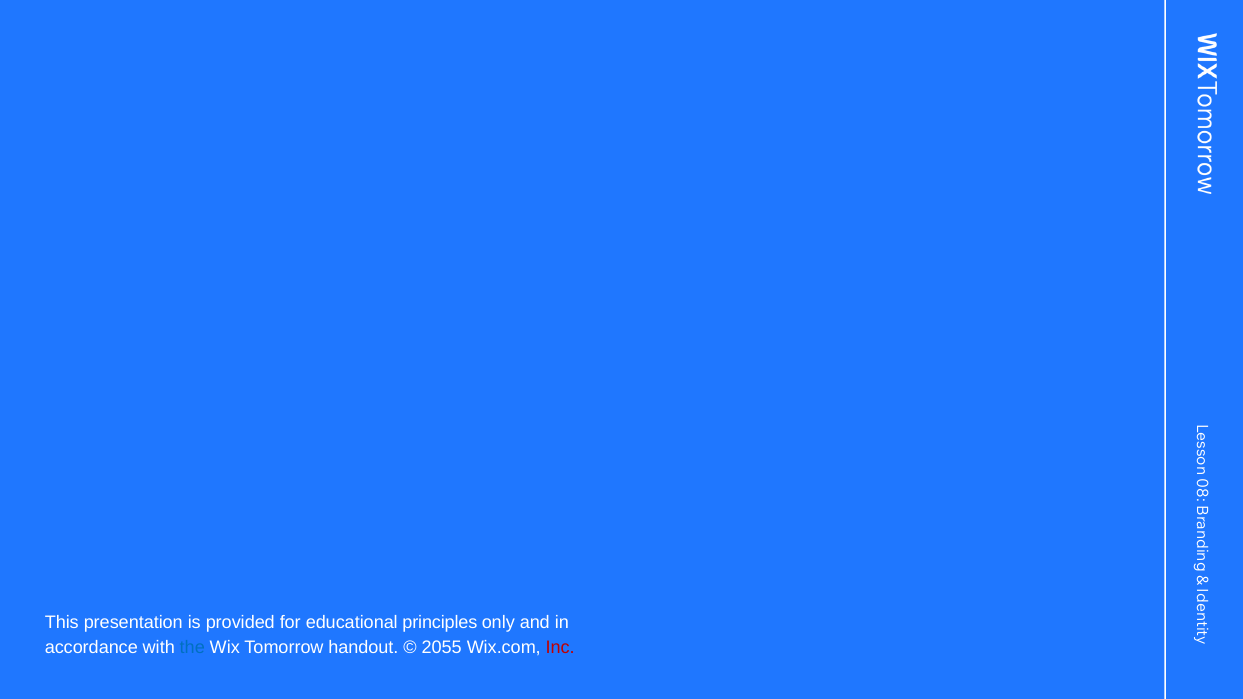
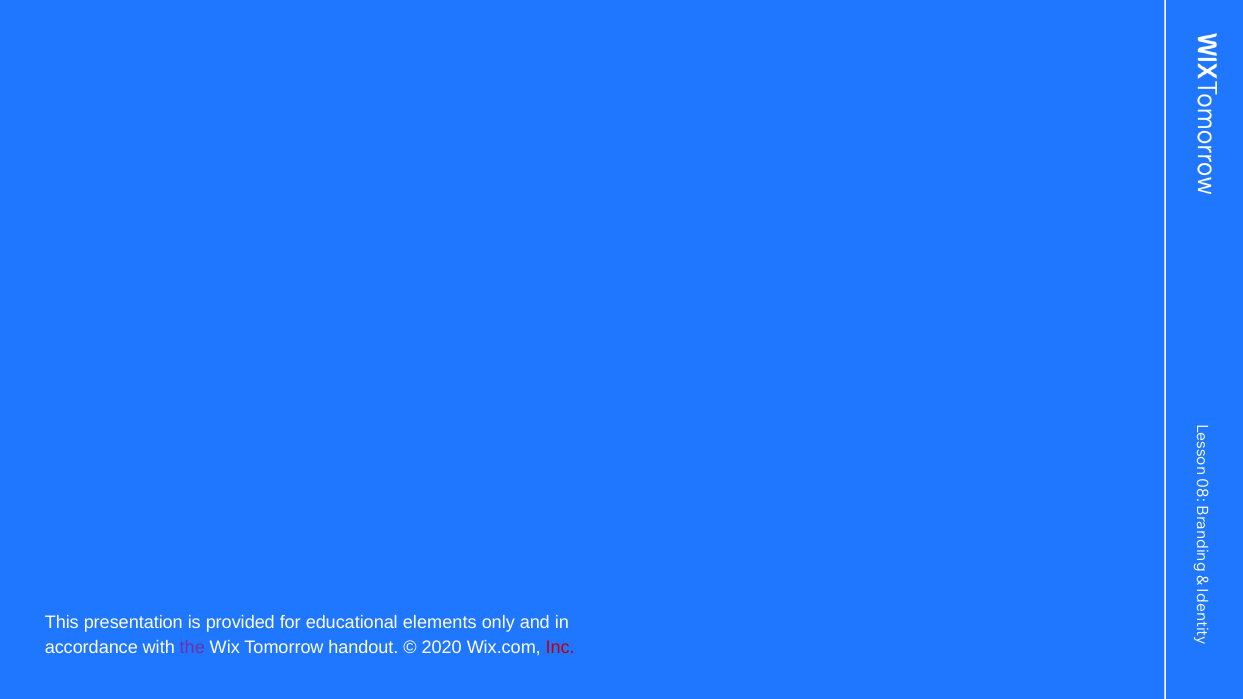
principles: principles -> elements (440, 623)
the colour: blue -> purple (192, 648)
2055: 2055 -> 2020 (442, 648)
